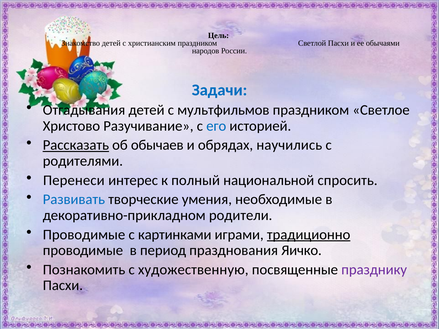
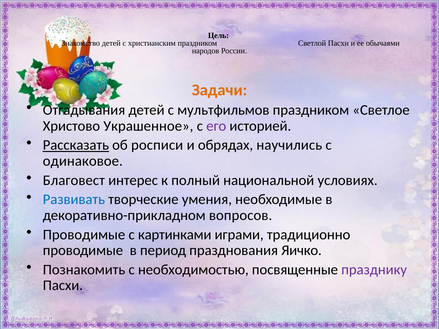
Задачи colour: blue -> orange (219, 90)
Разучивание: Разучивание -> Украшенное (148, 126)
его colour: blue -> purple (216, 126)
обычаев: обычаев -> росписи (157, 145)
родителями: родителями -> одинаковое (83, 161)
Перенеси: Перенеси -> Благовест (74, 180)
спросить: спросить -> условиях (348, 180)
родители: родители -> вопросов (241, 215)
традиционно underline: present -> none (309, 235)
художественную: художественную -> необходимостью (193, 270)
